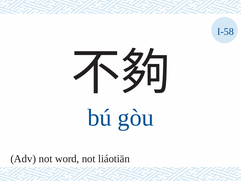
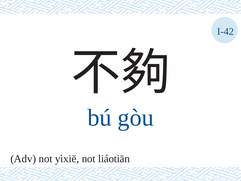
I-58: I-58 -> I-42 (225, 32)
word: word -> yìxiē (67, 159)
